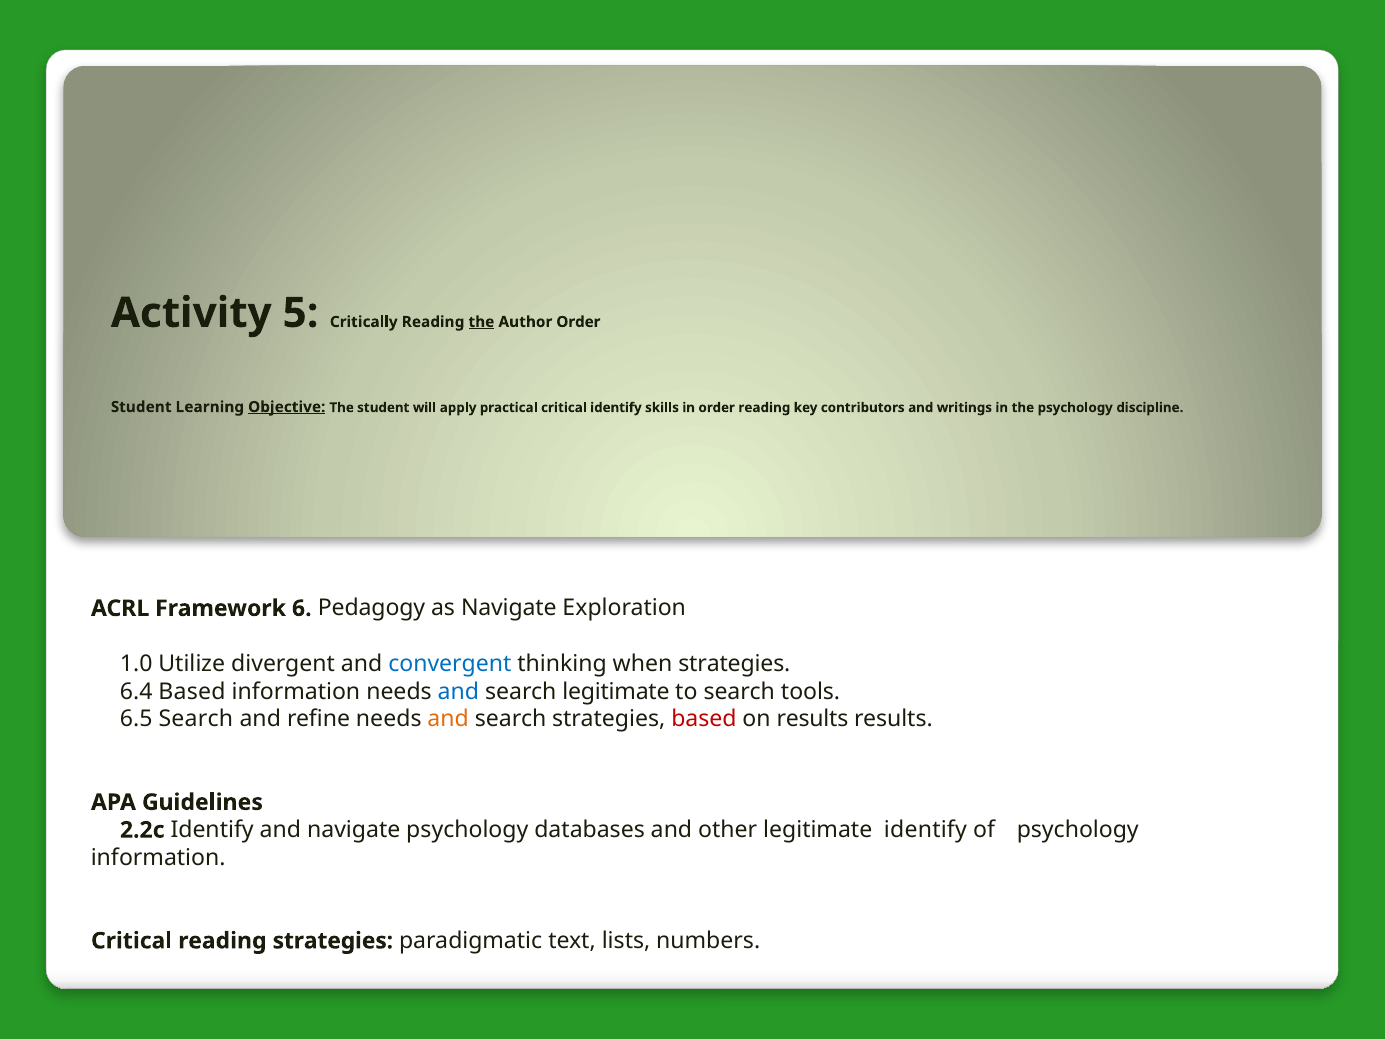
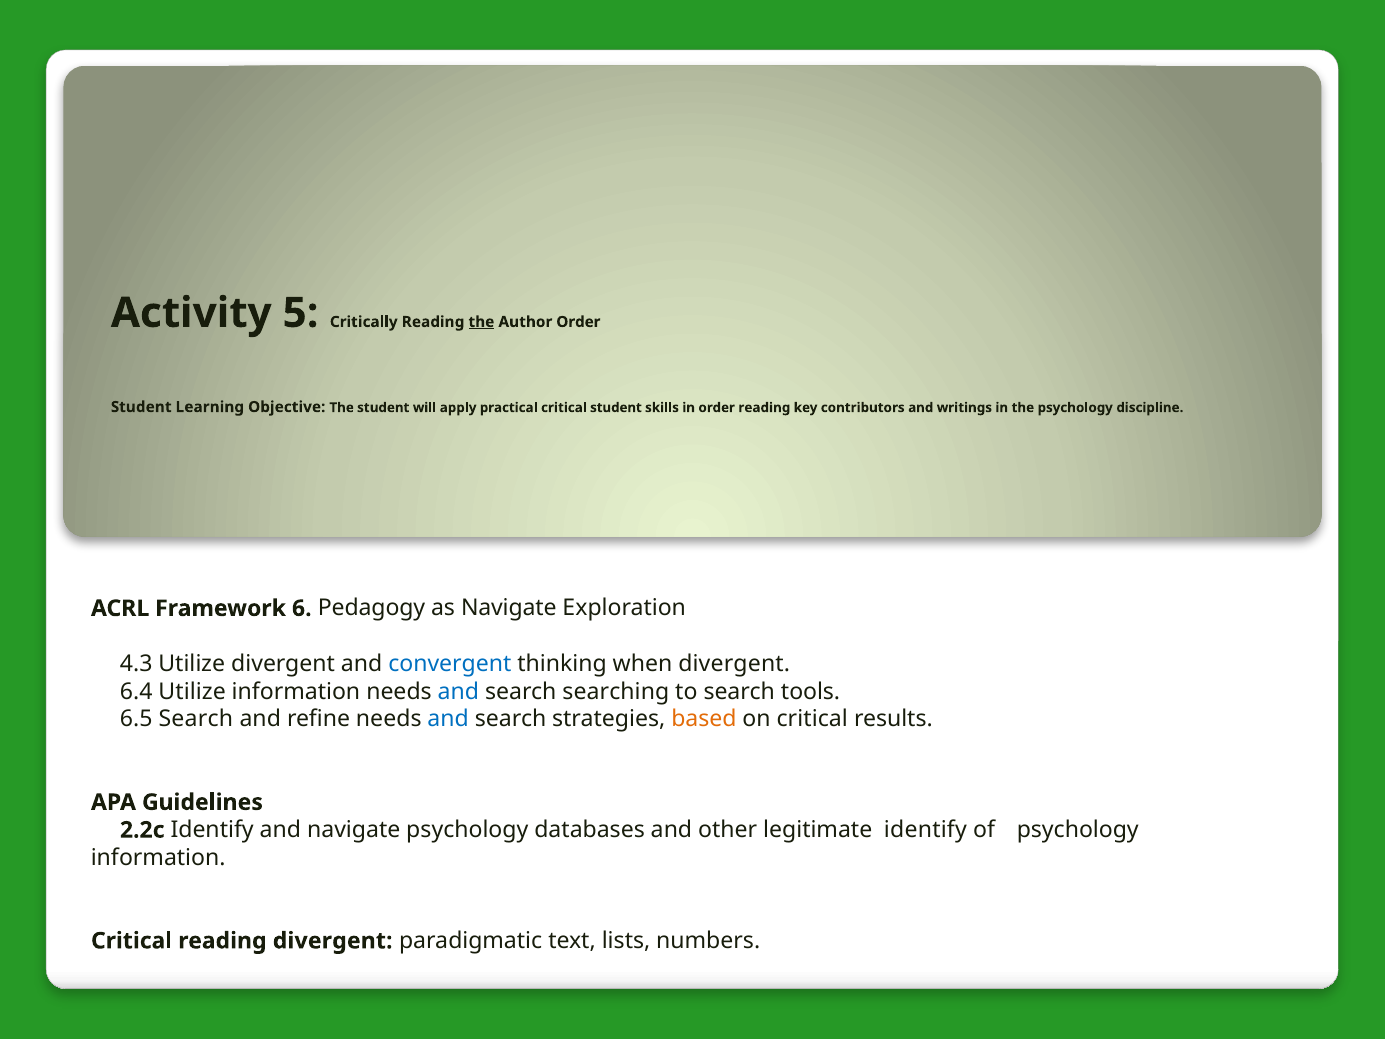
Objective underline: present -> none (287, 407)
critical identify: identify -> student (616, 408)
1.0: 1.0 -> 4.3 (136, 664)
when strategies: strategies -> divergent (734, 664)
6.4 Based: Based -> Utilize (192, 691)
search legitimate: legitimate -> searching (616, 691)
and colour: orange -> blue (448, 719)
based colour: red -> orange (704, 719)
on results: results -> critical (812, 719)
reading strategies: strategies -> divergent (333, 941)
